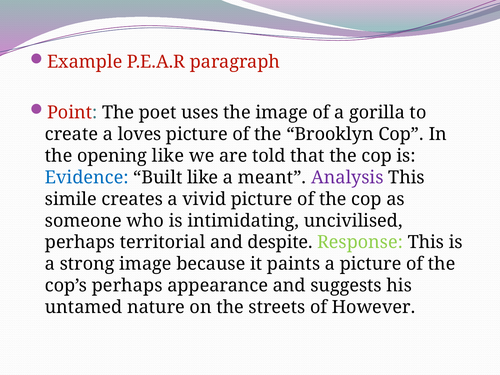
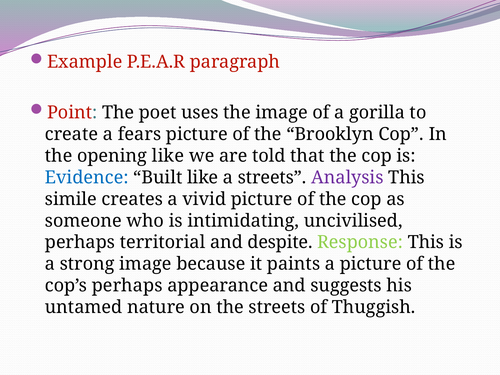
loves: loves -> fears (139, 134)
a meant: meant -> streets (272, 177)
However: However -> Thuggish (374, 307)
